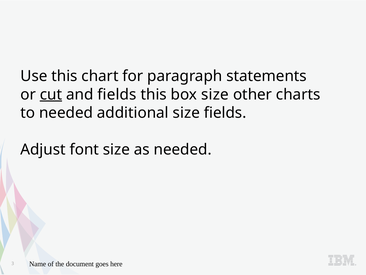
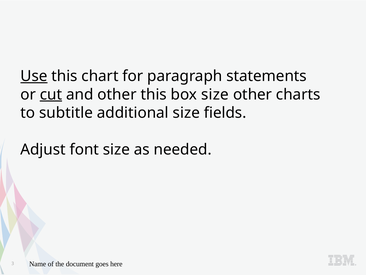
Use underline: none -> present (34, 76)
and fields: fields -> other (117, 94)
to needed: needed -> subtitle (66, 113)
